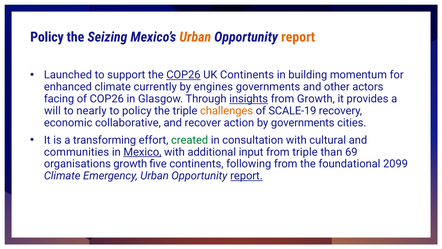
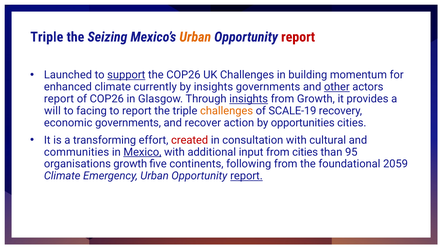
Policy: Policy -> Triple (47, 37)
report colour: orange -> red (298, 37)
support underline: none -> present (126, 75)
COP26 underline: present -> none (183, 75)
UK Continents: Continents -> Challenges (247, 75)
by engines: engines -> insights (213, 87)
other underline: none -> present (337, 87)
facing: facing -> report (59, 99)
nearly: nearly -> facing (92, 111)
to policy: policy -> report (137, 111)
economic collaborative: collaborative -> governments (128, 123)
by governments: governments -> opportunities (303, 123)
created colour: green -> red (190, 140)
from triple: triple -> cities (305, 152)
69: 69 -> 95 (351, 152)
2099: 2099 -> 2059 (396, 164)
